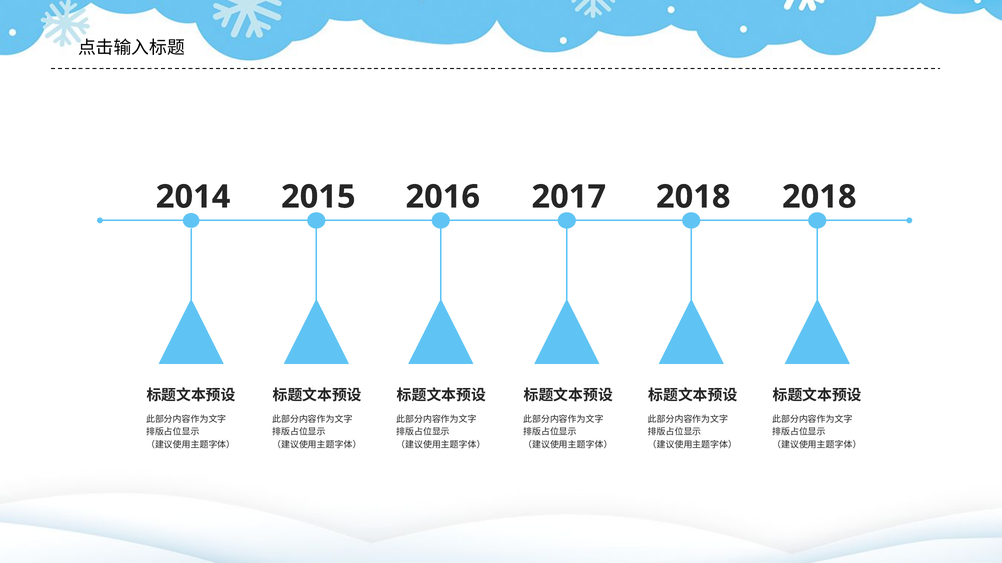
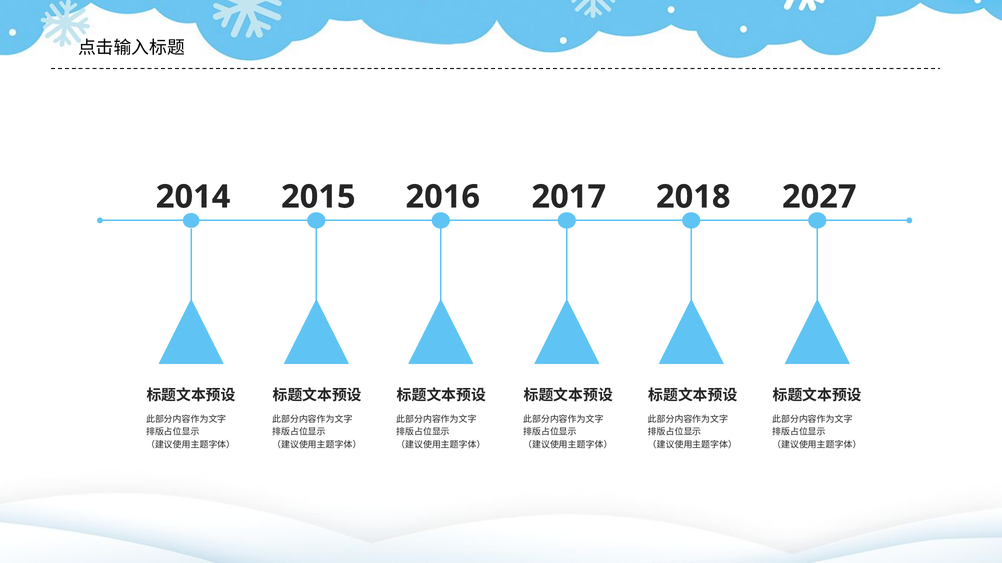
2018 2018: 2018 -> 2027 (819, 197)
